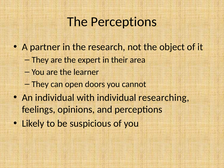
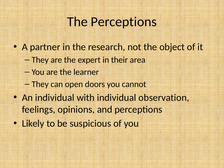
researching: researching -> observation (164, 98)
